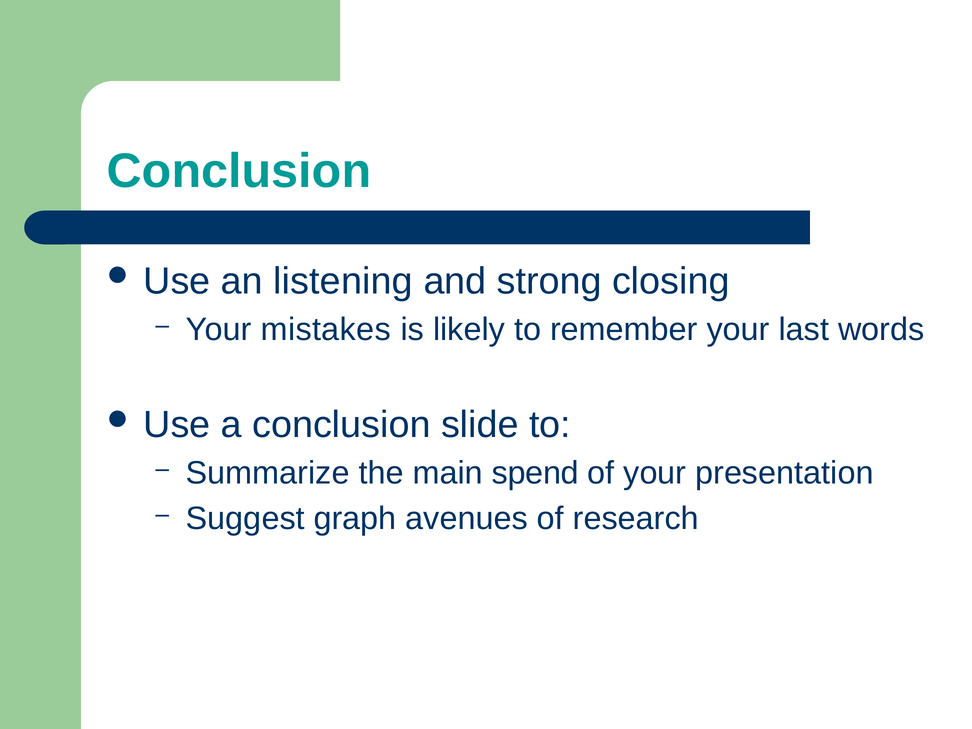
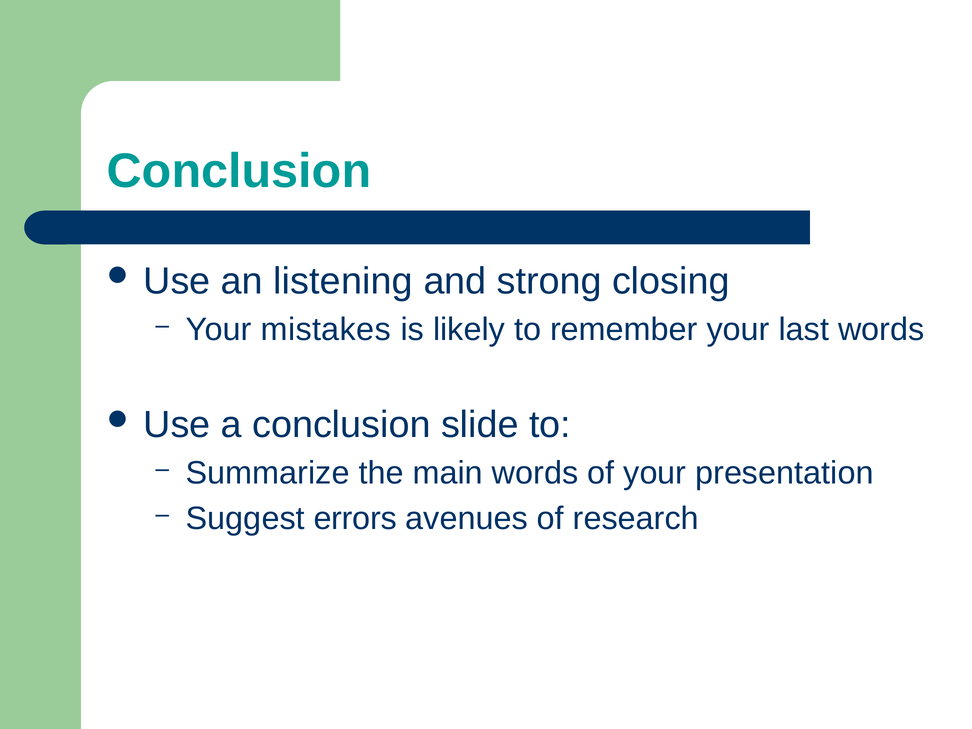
main spend: spend -> words (535, 473)
graph: graph -> errors (355, 519)
